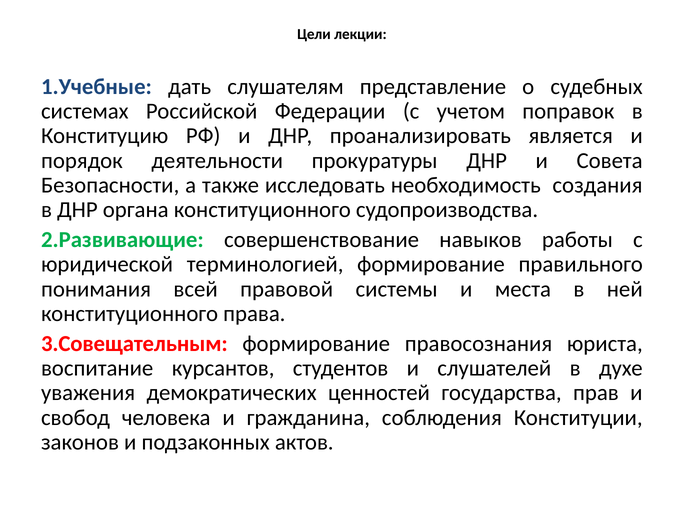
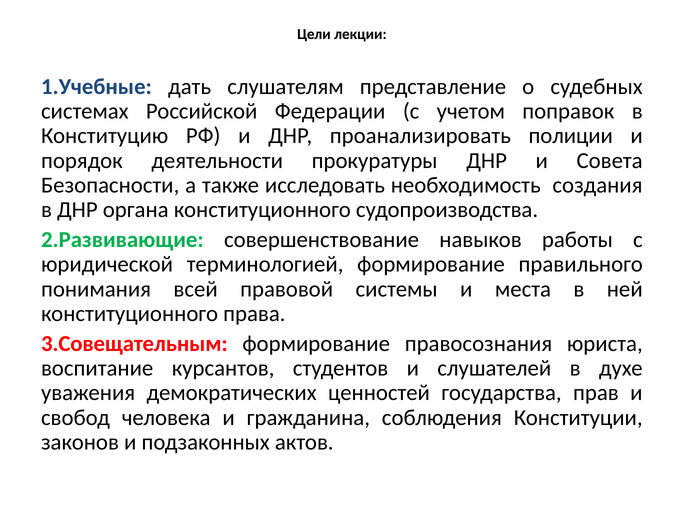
является: является -> полиции (571, 136)
